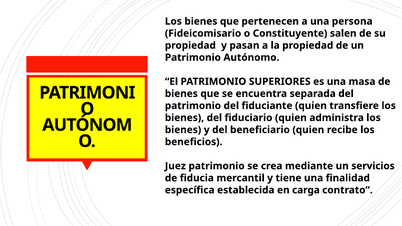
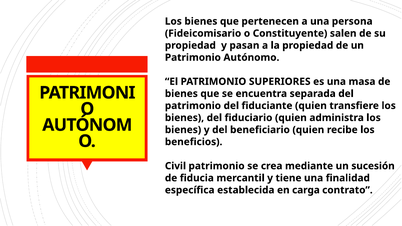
Juez: Juez -> Civil (175, 166)
servicios: servicios -> sucesión (373, 166)
